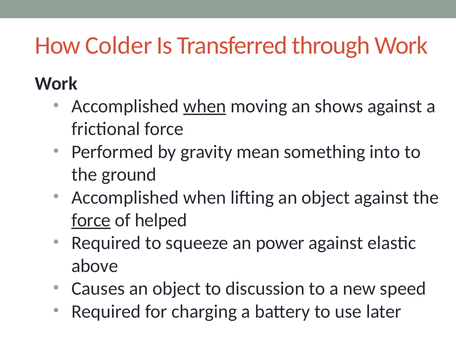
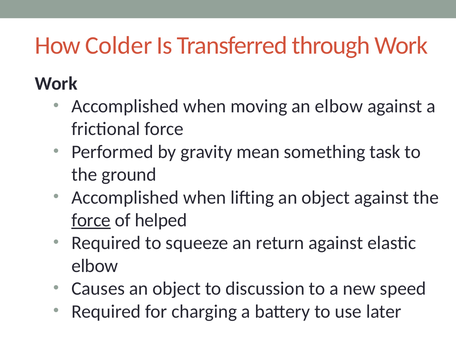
when underline: present -> none (205, 106)
an shows: shows -> elbow (339, 106)
into: into -> task (385, 152)
power: power -> return (280, 243)
above: above -> elbow (95, 266)
